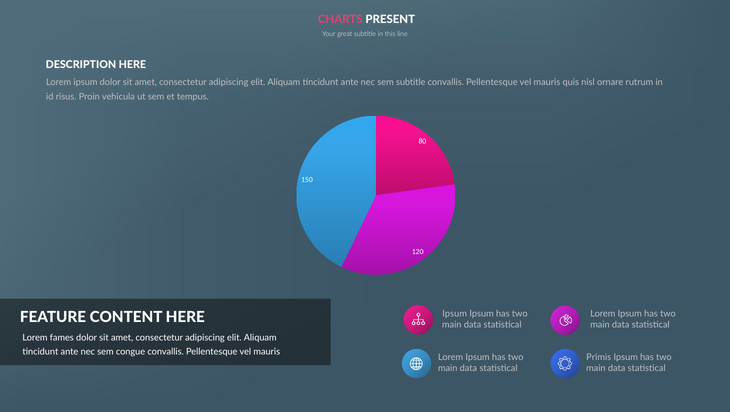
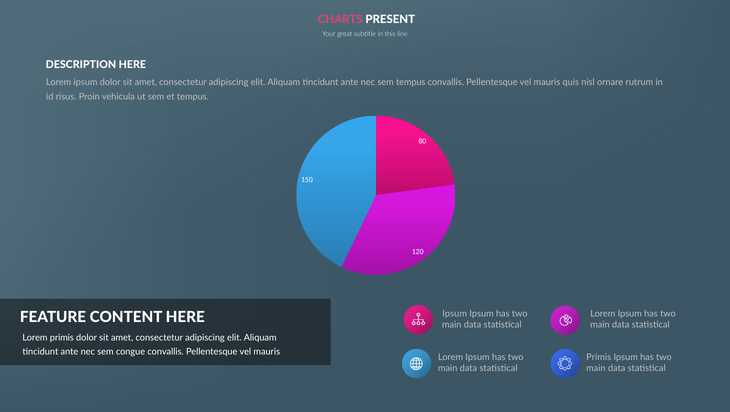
sem subtitle: subtitle -> tempus (411, 82)
Lorem fames: fames -> primis (62, 337)
